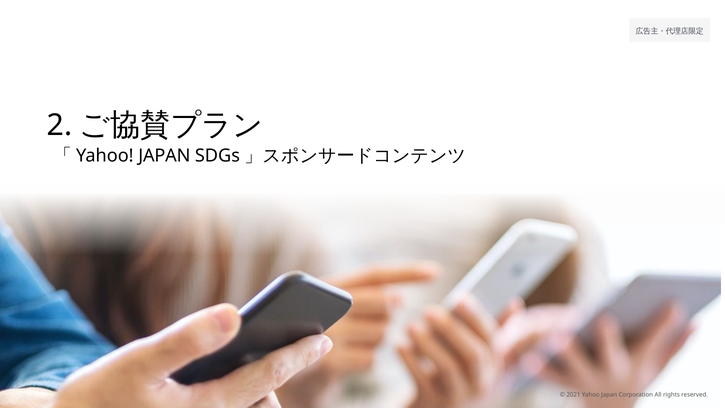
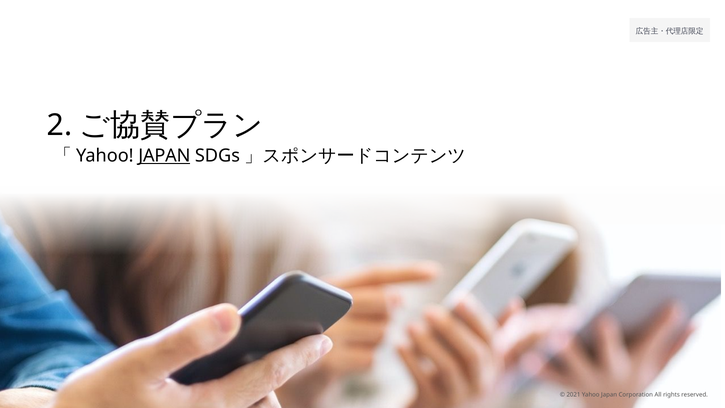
JAPAN underline: none -> present (164, 155)
